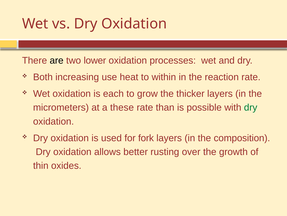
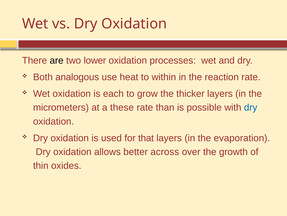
increasing: increasing -> analogous (77, 77)
dry colour: green -> blue (251, 107)
fork: fork -> that (146, 138)
composition: composition -> evaporation (242, 138)
rusting: rusting -> across (165, 151)
